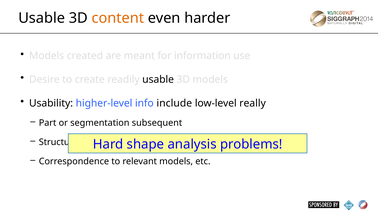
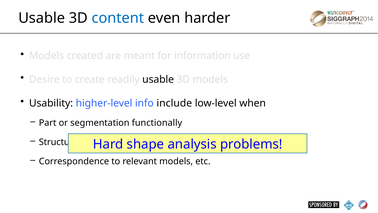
content colour: orange -> blue (118, 18)
really: really -> when (253, 103)
subsequent: subsequent -> functionally (157, 123)
